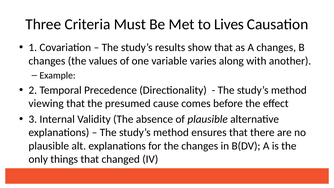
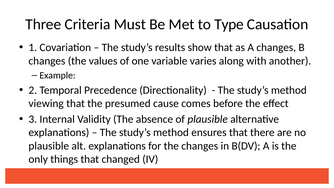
Lives: Lives -> Type (229, 24)
